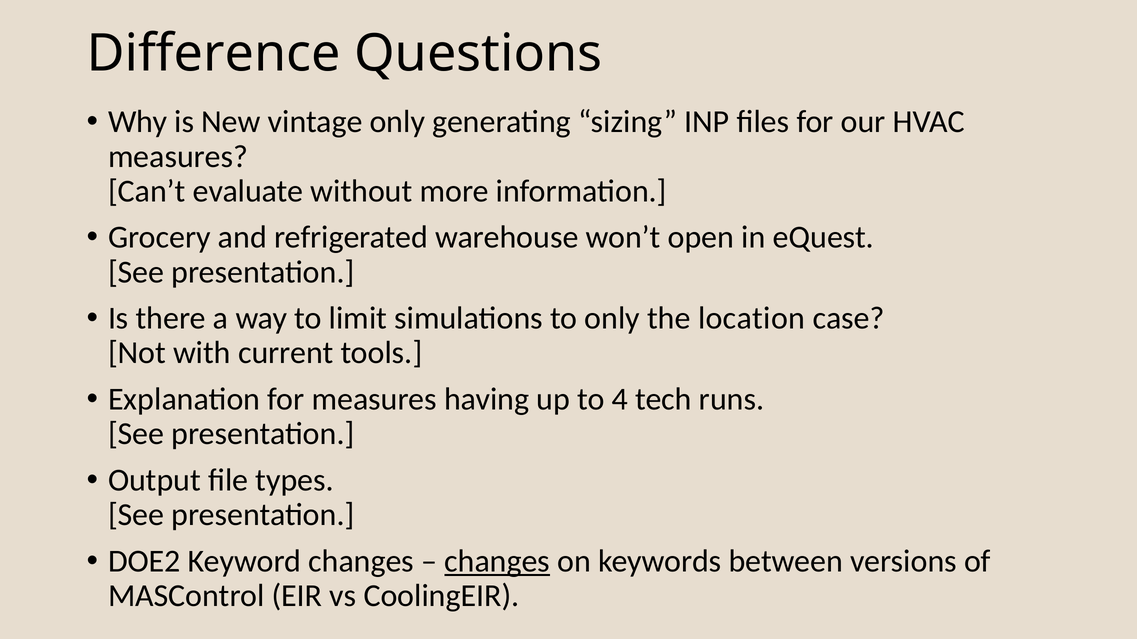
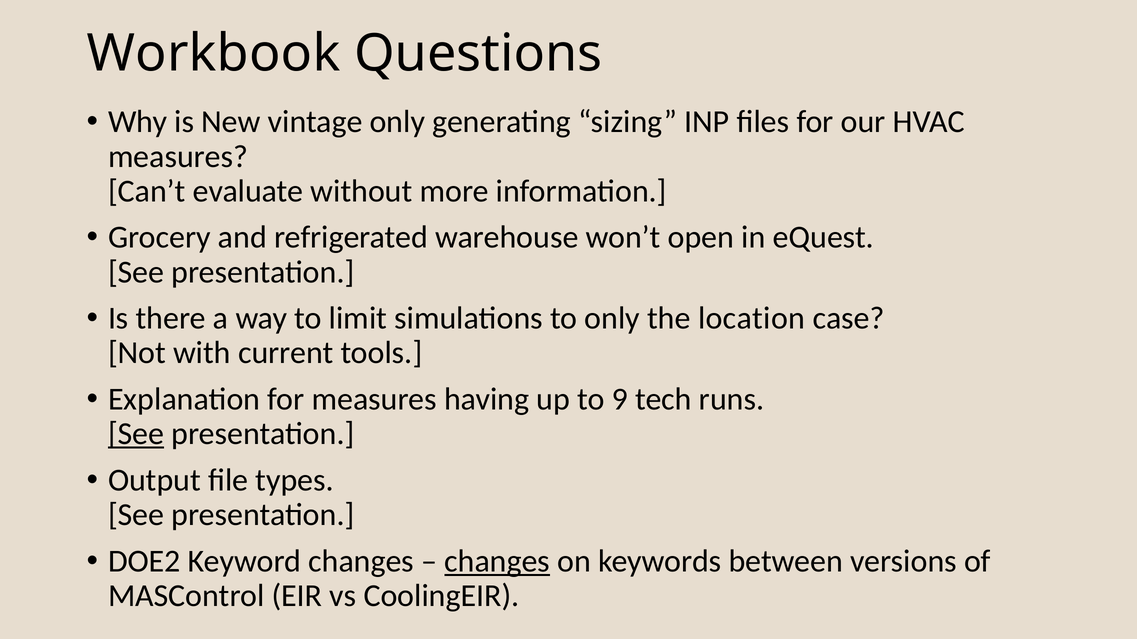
Difference: Difference -> Workbook (214, 54)
4: 4 -> 9 (620, 400)
See underline: none -> present (136, 434)
